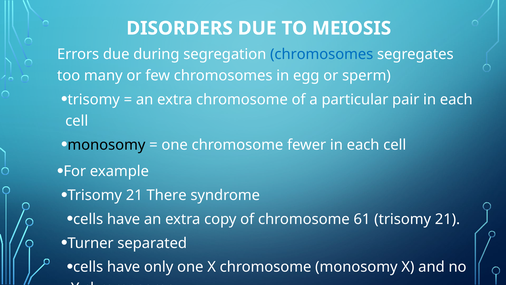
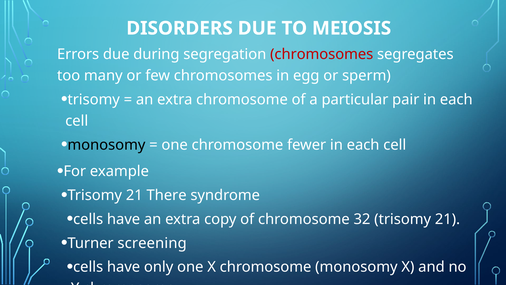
chromosomes colour: blue -> red (322, 54)
61: 61 -> 32 (362, 219)
separated: separated -> screening (152, 243)
